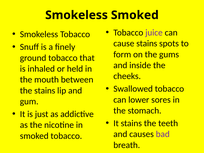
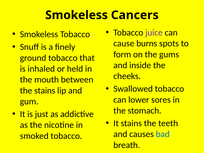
Smokeless Smoked: Smoked -> Cancers (135, 15)
cause stains: stains -> burns (147, 43)
bad colour: purple -> blue (163, 134)
